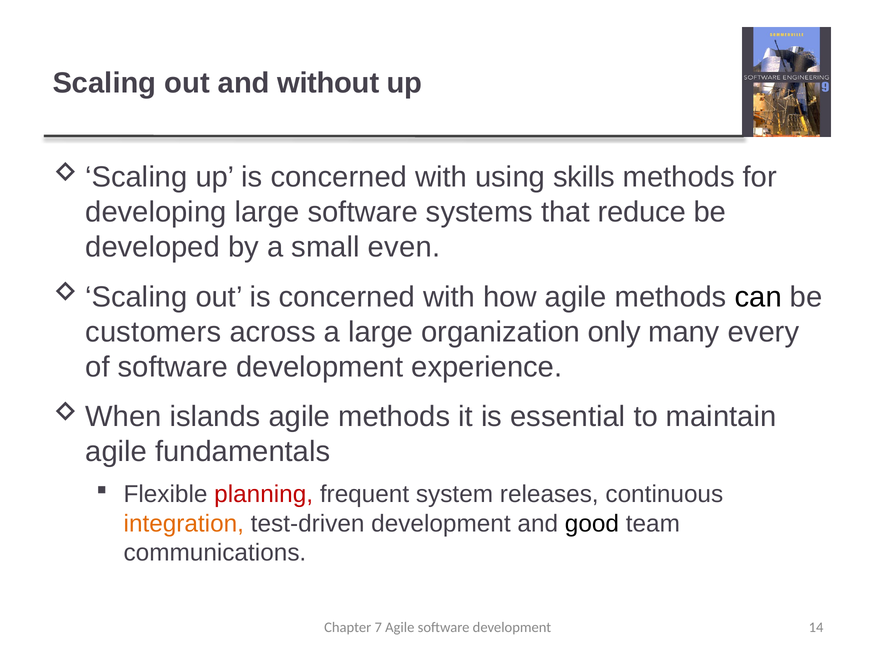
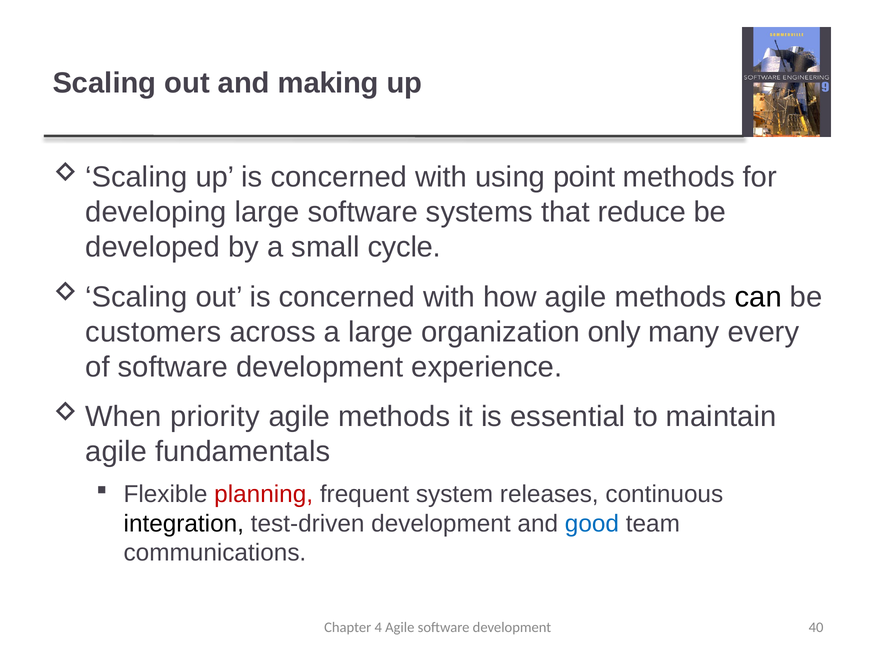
without: without -> making (328, 83)
skills: skills -> point (584, 177)
even: even -> cycle (404, 247)
islands: islands -> priority (215, 417)
integration colour: orange -> black (184, 524)
good colour: black -> blue (592, 524)
7: 7 -> 4 (378, 627)
14: 14 -> 40 (816, 627)
